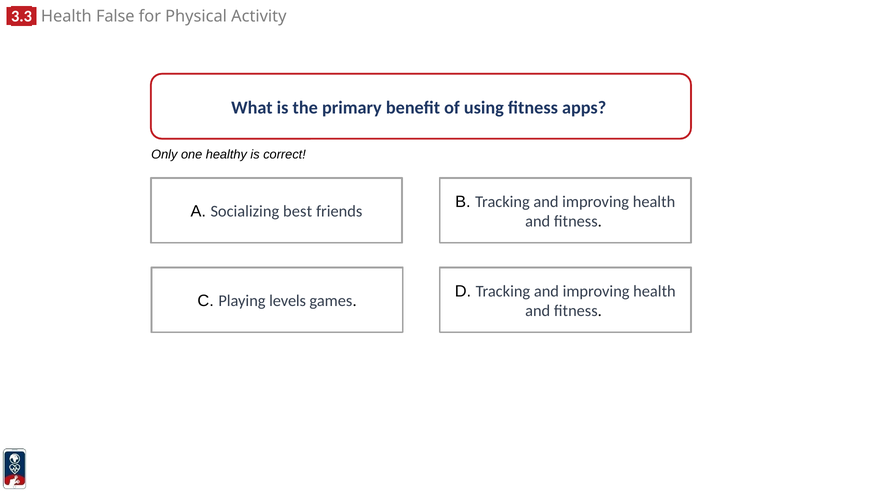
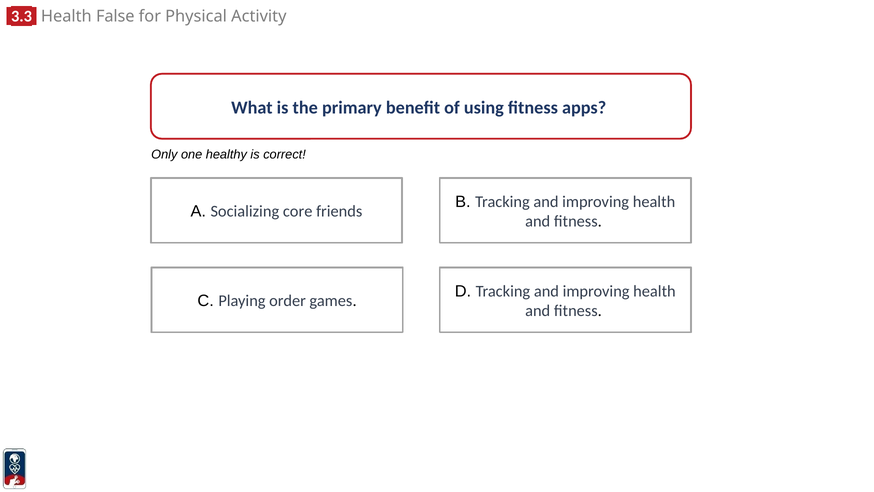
best: best -> core (298, 211)
levels: levels -> order (288, 301)
